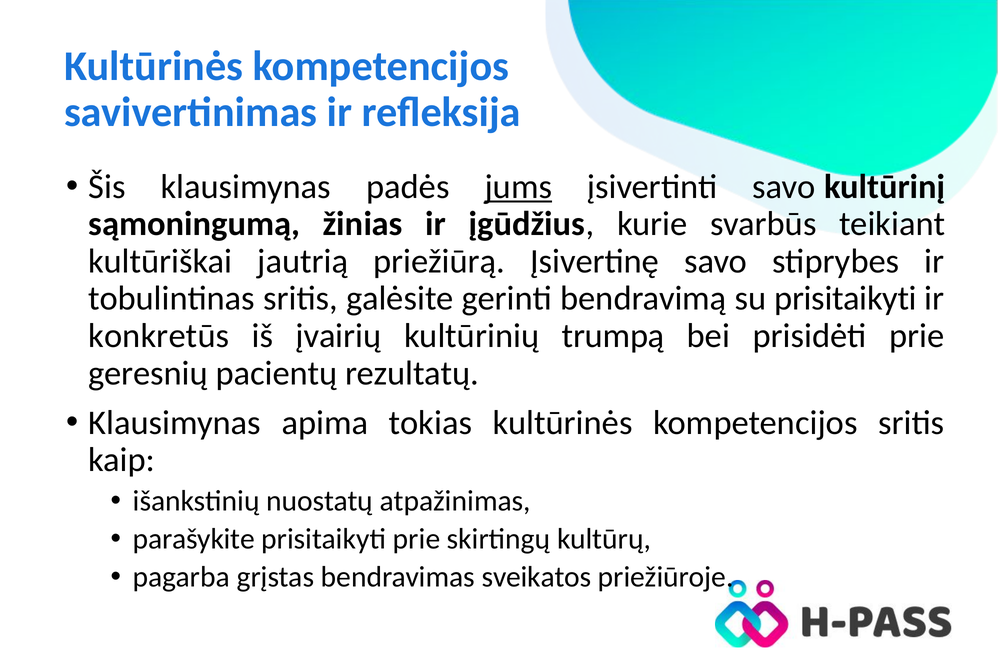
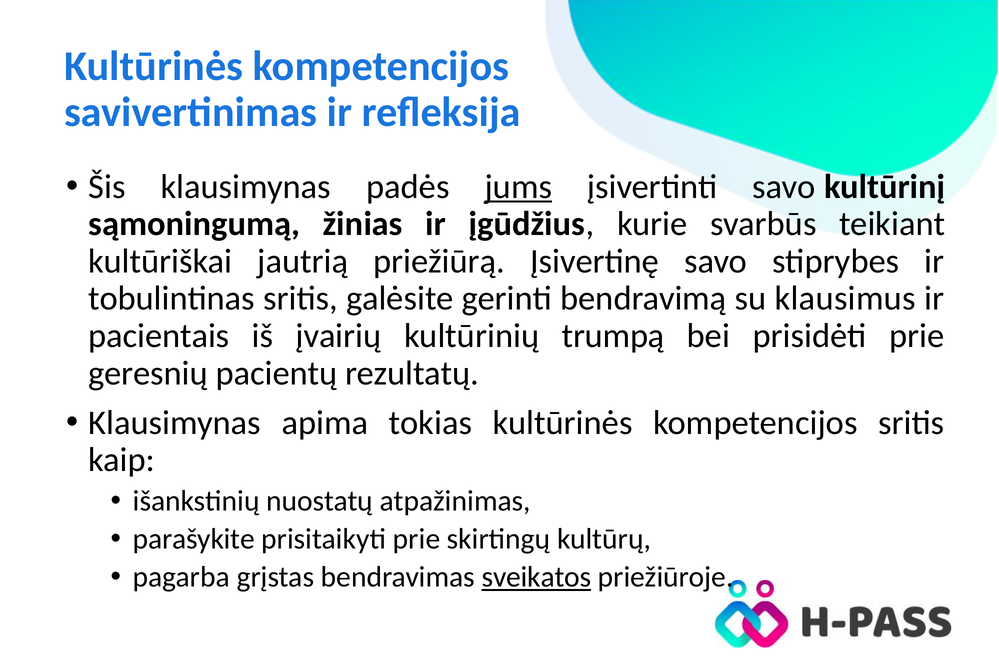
su prisitaikyti: prisitaikyti -> klausimus (845, 299)
konkretūs: konkretūs -> pacientais (159, 336)
sveikatos underline: none -> present (536, 577)
